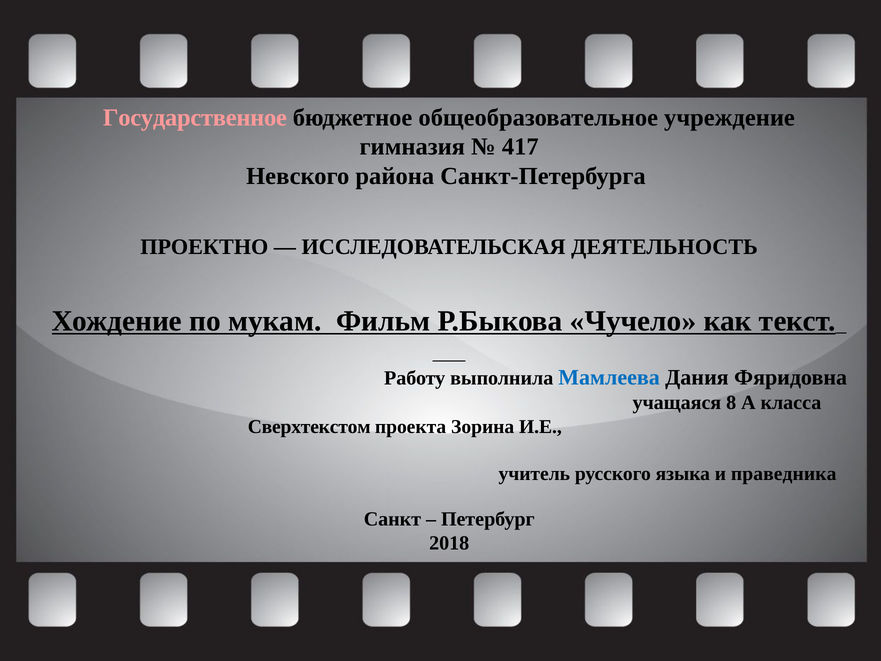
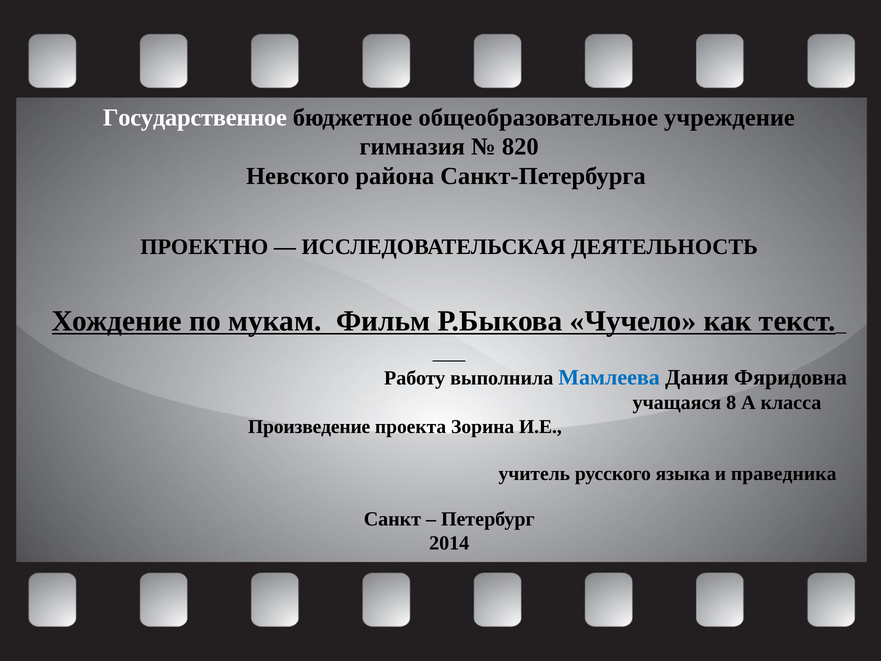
Государственное colour: pink -> white (195, 117)
417: 417 -> 820 (520, 147)
Сверхтекстом: Сверхтекстом -> Произведение (309, 427)
2018: 2018 -> 2014 (449, 543)
